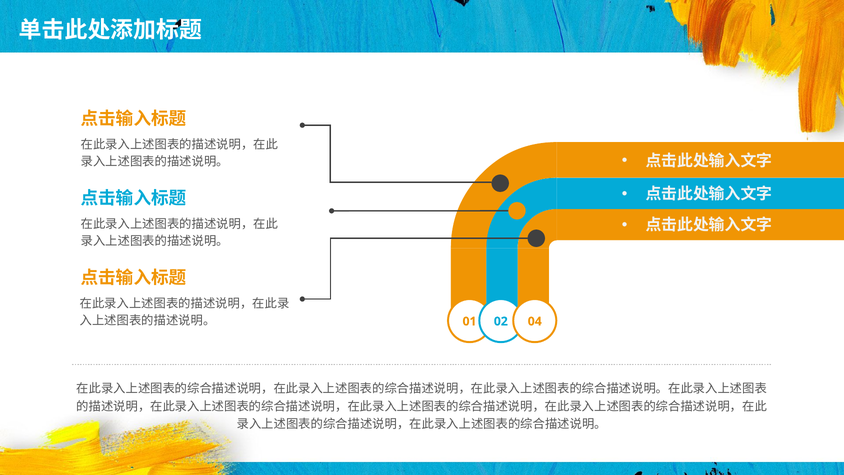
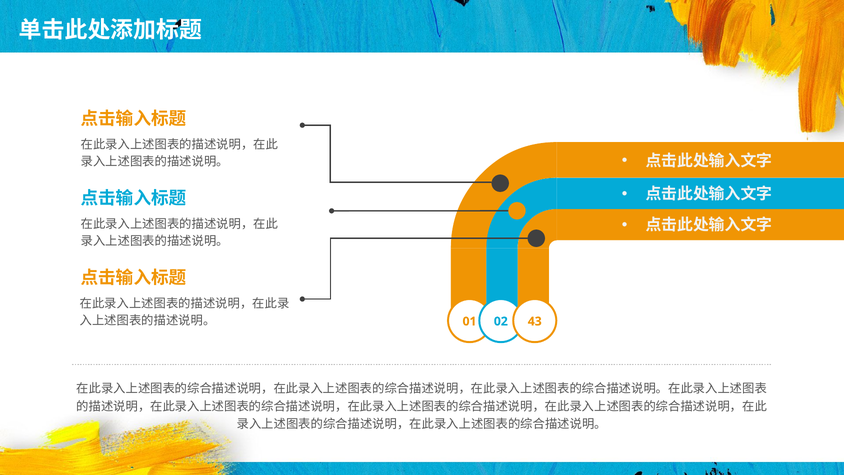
04: 04 -> 43 (535, 321)
